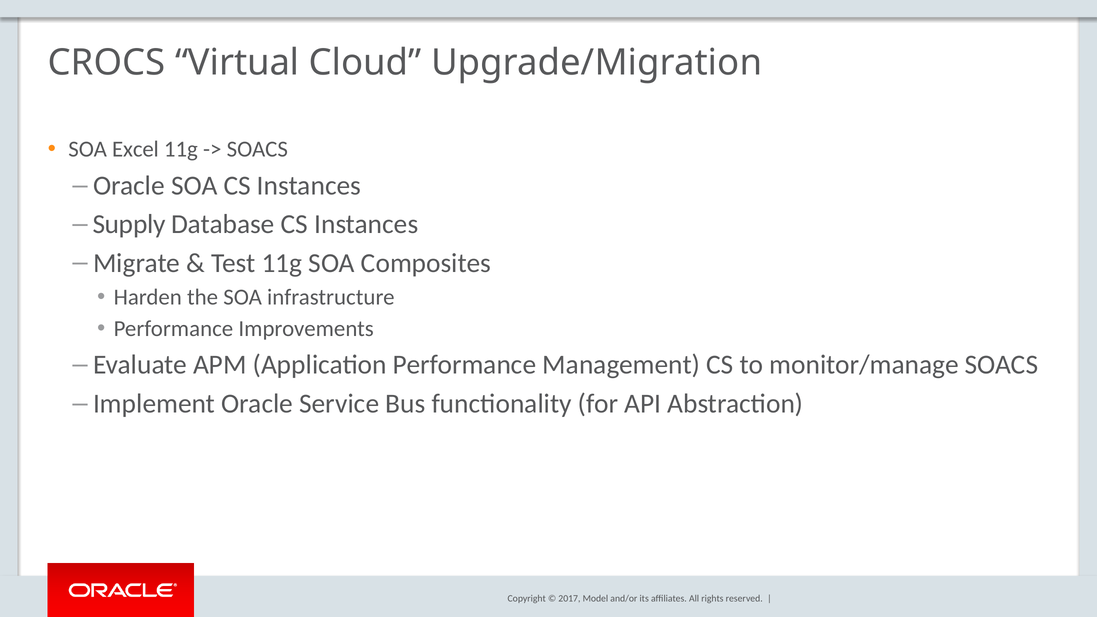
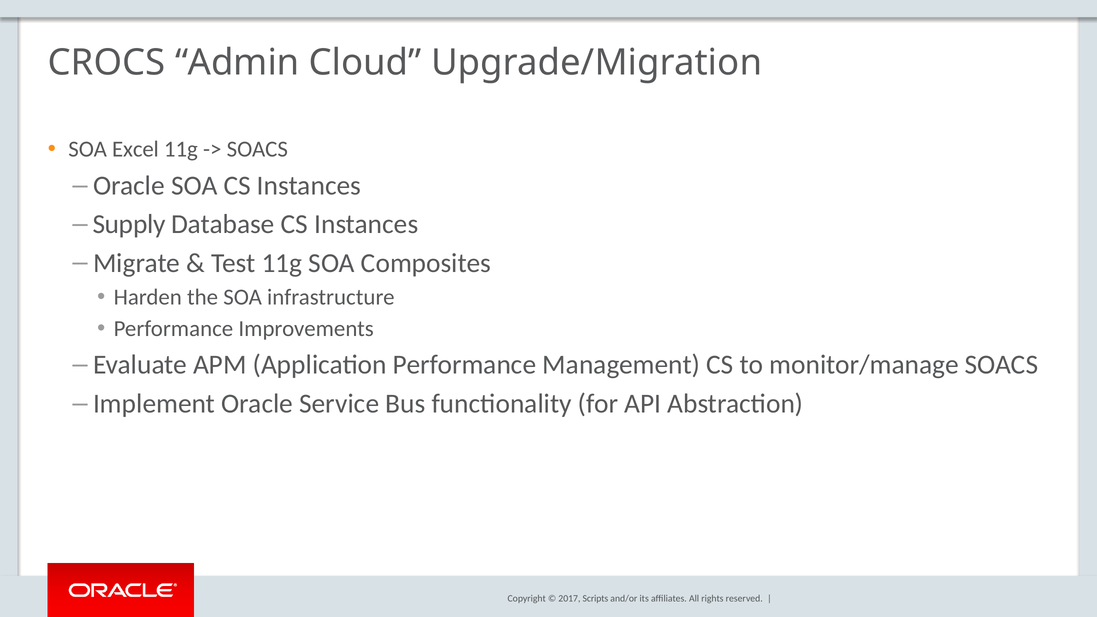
Virtual: Virtual -> Admin (237, 63)
Model: Model -> Scripts (595, 599)
